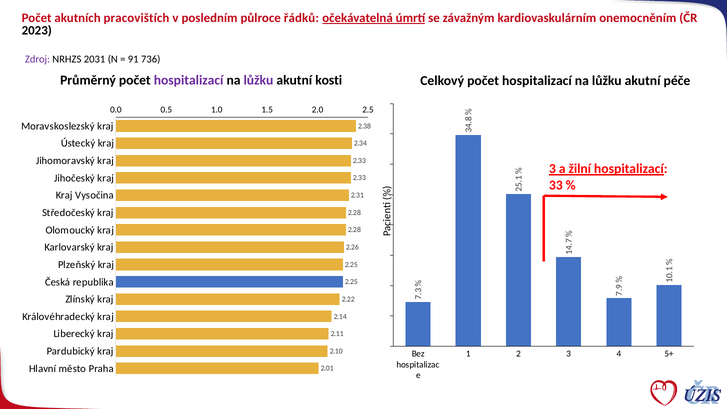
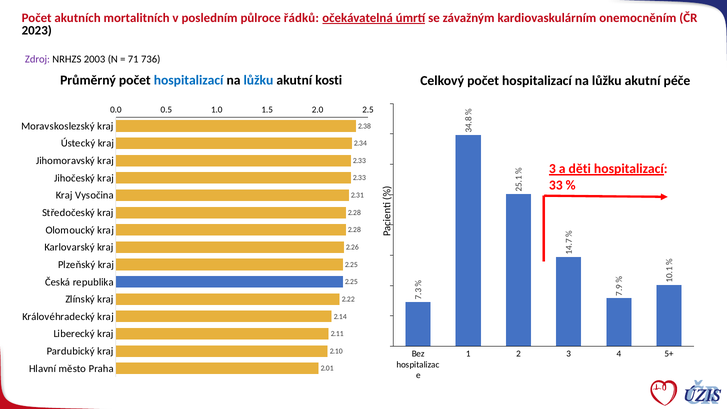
pracovištích: pracovištích -> mortalitních (137, 18)
2031: 2031 -> 2003 (95, 59)
91: 91 -> 71 (133, 59)
hospitalizací colour: purple -> blue (189, 80)
lůžku colour: purple -> blue (258, 80)
žilní: žilní -> děti (580, 169)
